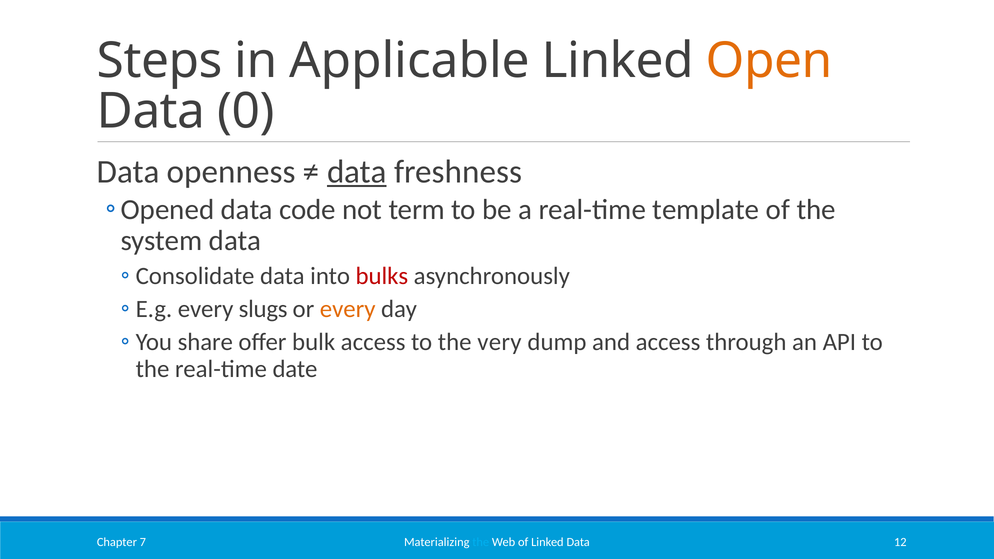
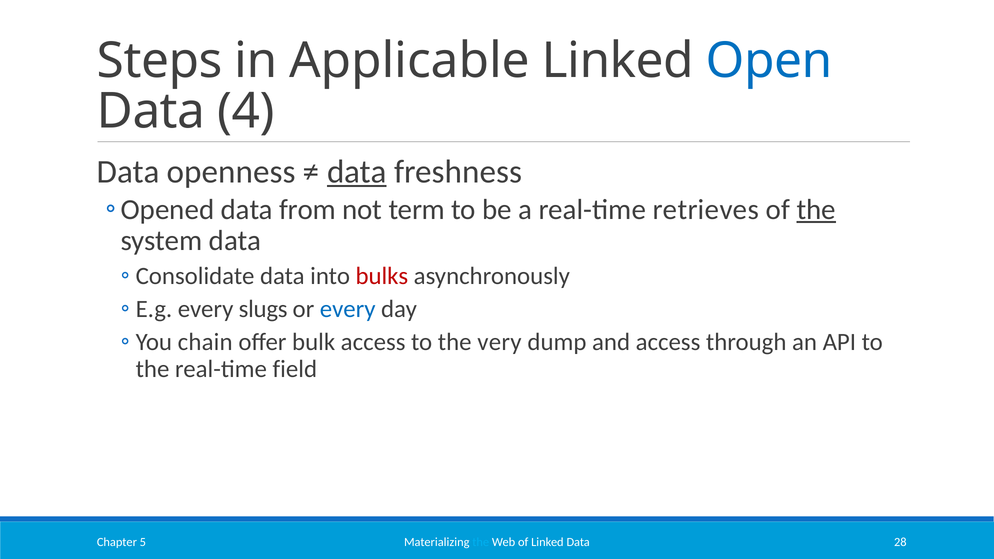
Open colour: orange -> blue (769, 61)
0: 0 -> 4 (246, 111)
code: code -> from (308, 210)
template: template -> retrieves (706, 210)
the underline: none -> present (816, 210)
every colour: orange -> blue (348, 309)
share: share -> chain (205, 342)
date: date -> field (295, 369)
12: 12 -> 28 (900, 542)
7: 7 -> 5 (143, 542)
